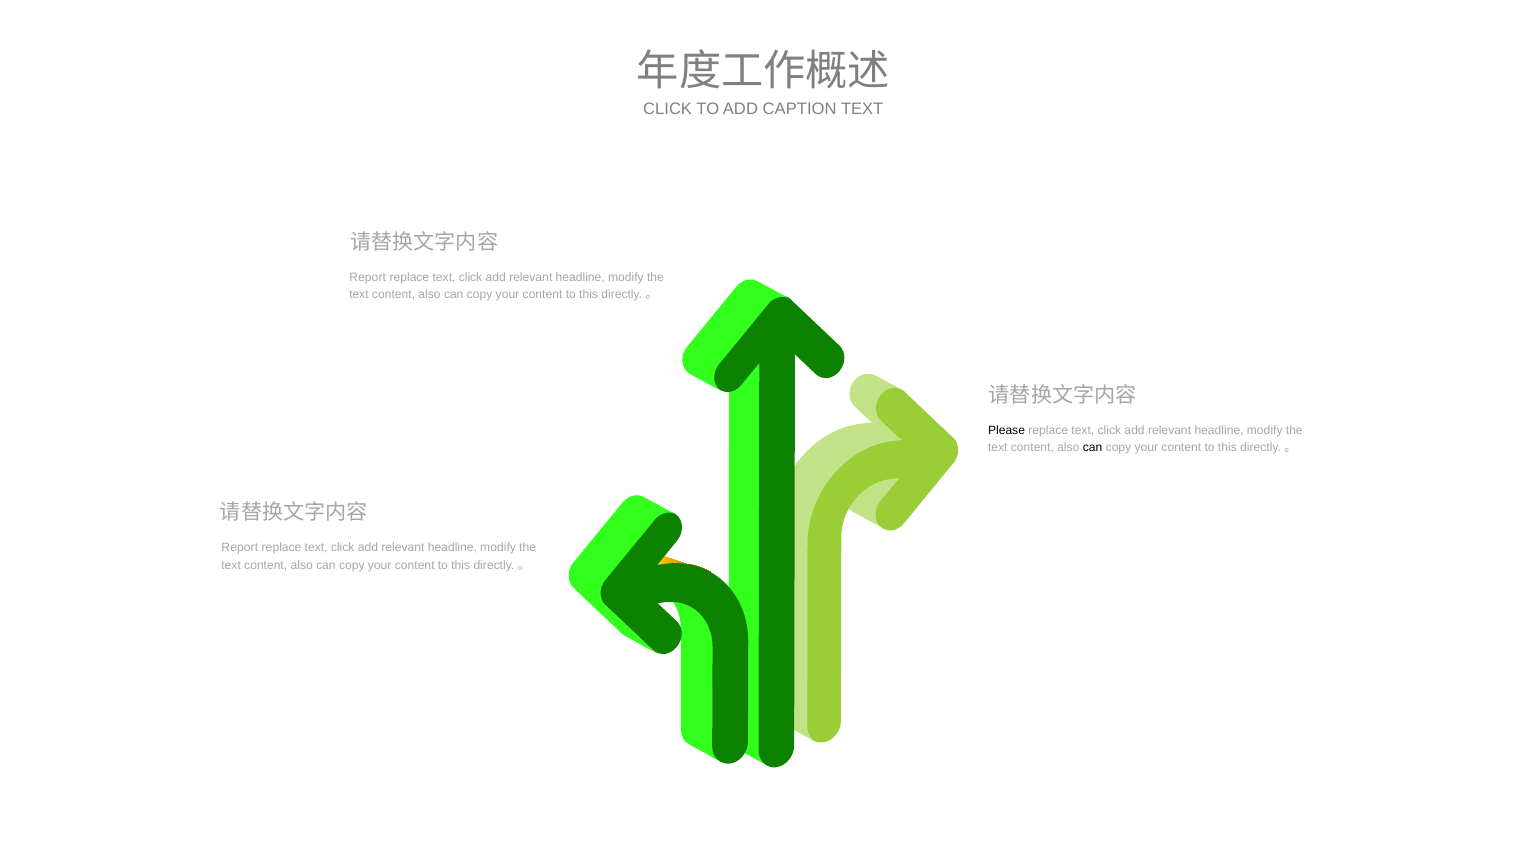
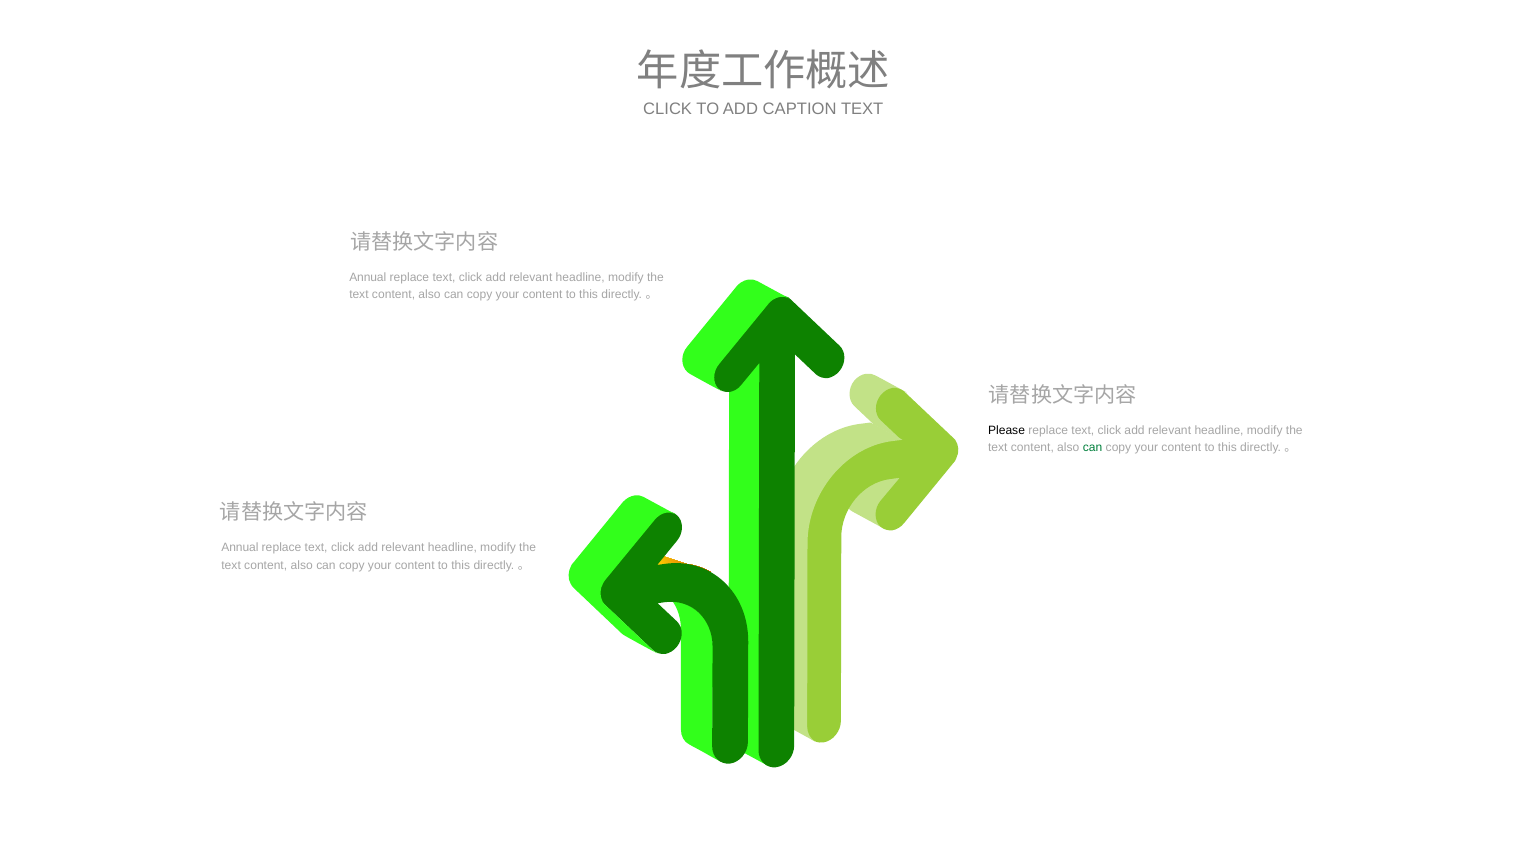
Report: Report -> Annual (368, 278)
can colour: black -> green (1093, 448)
Report: Report -> Annual (240, 548)
